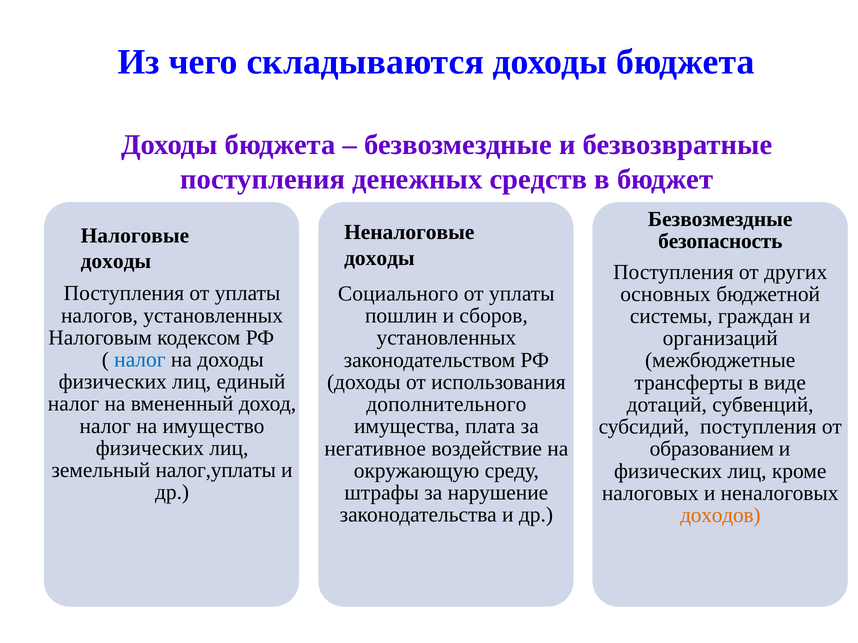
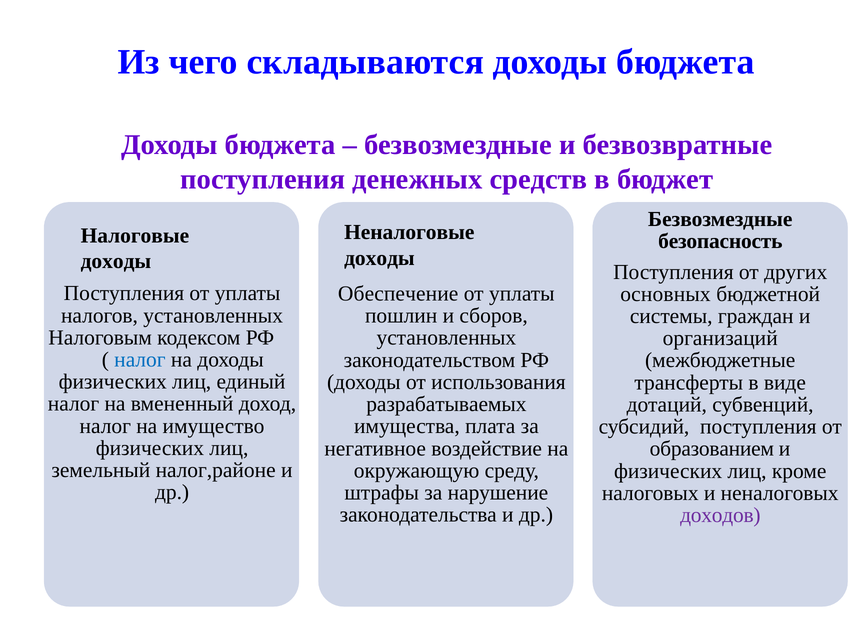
Социального: Социального -> Обеспечение (398, 294)
дополнительного: дополнительного -> разрабатываемых (446, 405)
налог,уплаты: налог,уплаты -> налог,районе (216, 471)
доходов colour: orange -> purple (720, 516)
